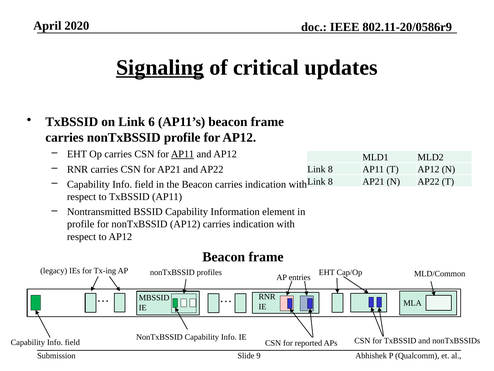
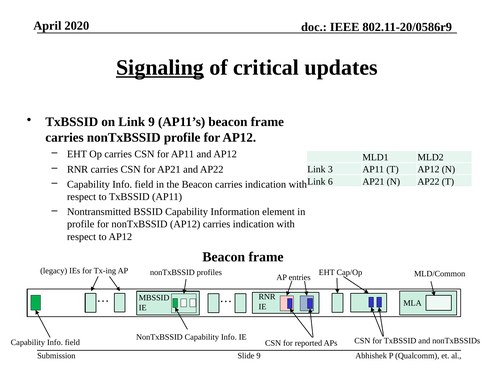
Link 6: 6 -> 9 (152, 122)
AP11 underline: present -> none (183, 154)
8: 8 -> 3 (330, 169)
8: 8 -> 6 (330, 181)
